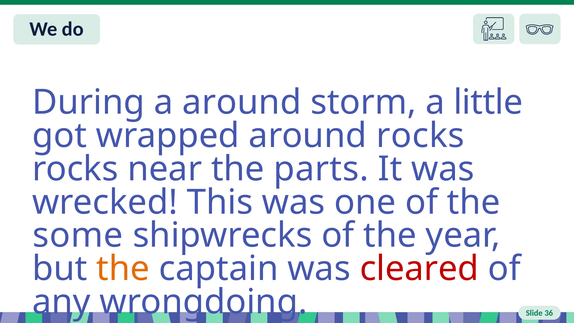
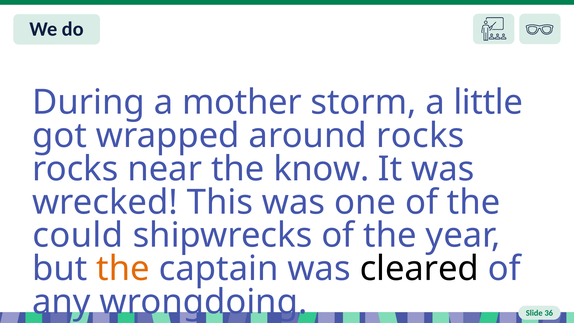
a around: around -> mother (242, 102)
parts: parts -> know (321, 169)
some: some -> could (78, 235)
cleared colour: red -> black (419, 269)
